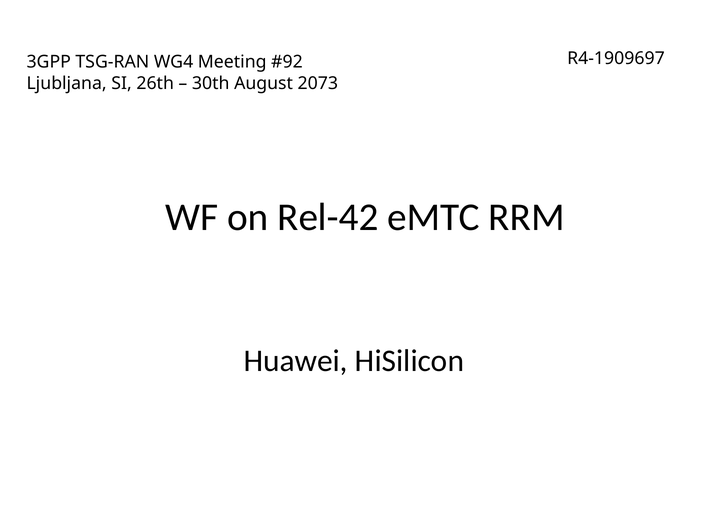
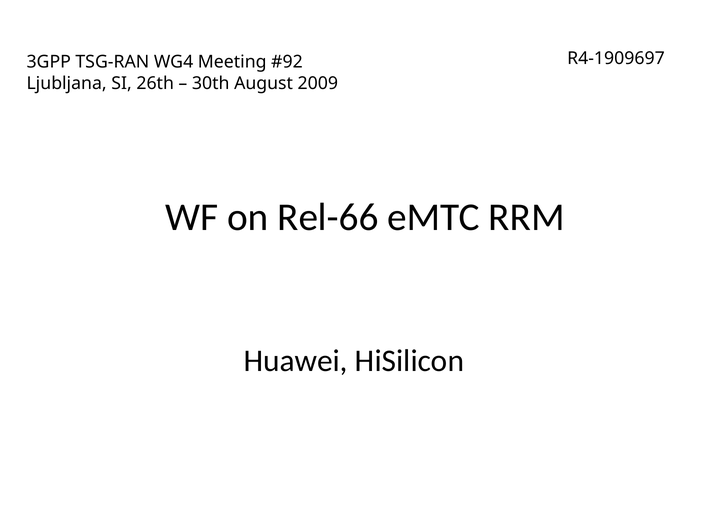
2073: 2073 -> 2009 (318, 83)
Rel-42: Rel-42 -> Rel-66 (328, 217)
